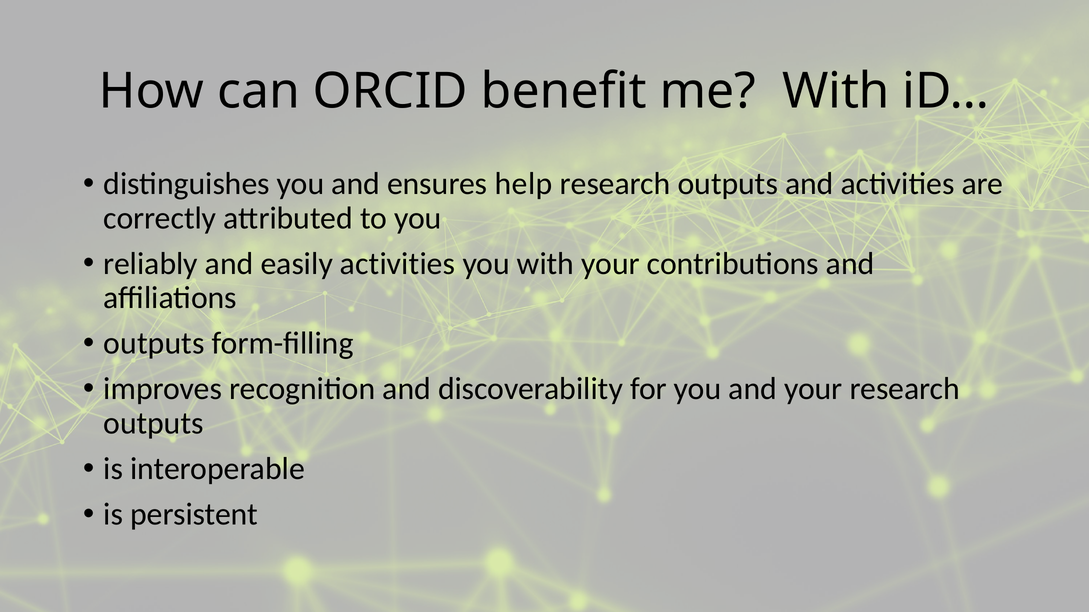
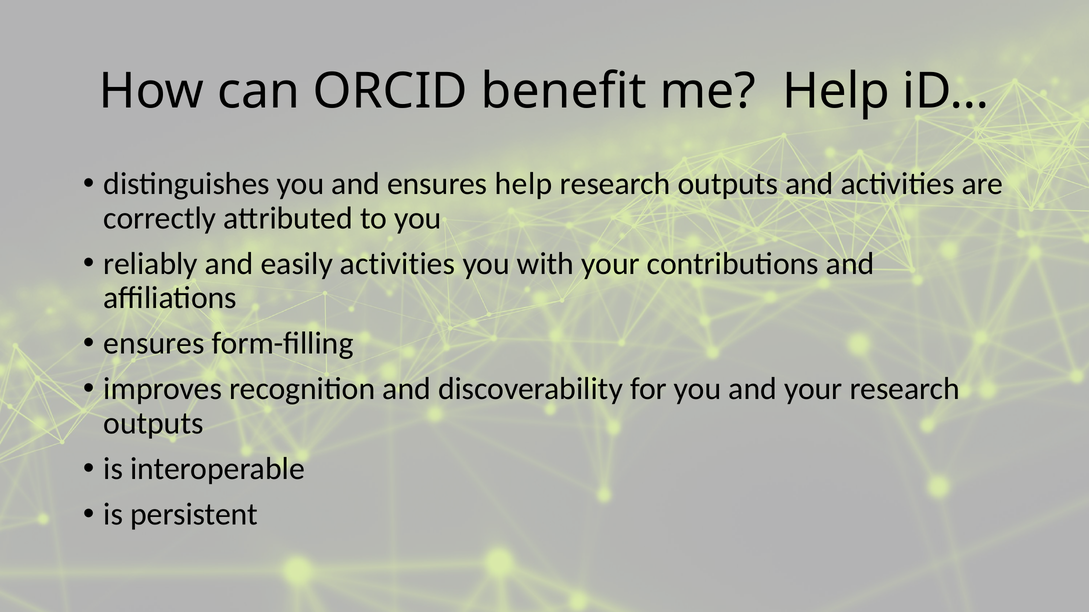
me With: With -> Help (836, 91)
outputs: outputs -> ensures (154, 344)
